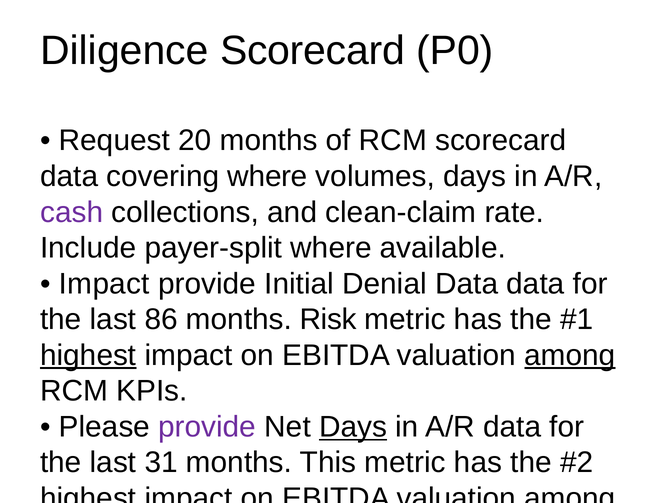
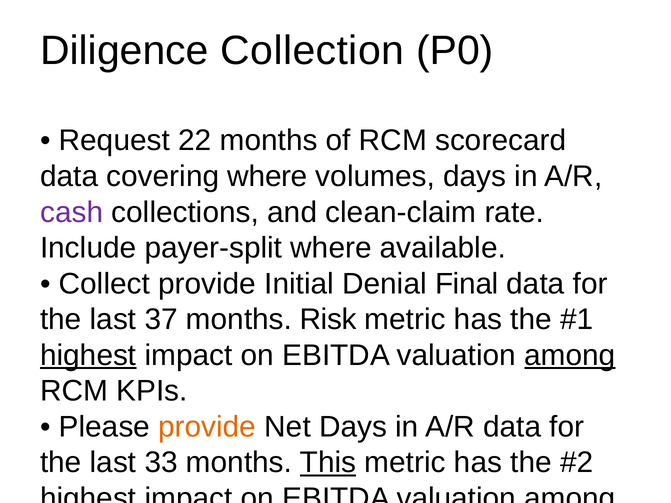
Diligence Scorecard: Scorecard -> Collection (312, 51)
20: 20 -> 22 (195, 141)
Impact: Impact -> Collect (104, 284)
Denial Data: Data -> Final (467, 284)
86: 86 -> 37 (161, 320)
provide colour: purple -> orange (207, 427)
Days underline: present -> none (353, 427)
31: 31 -> 33 (161, 463)
This underline: none -> present (328, 463)
